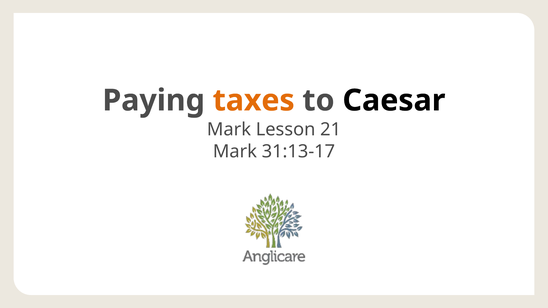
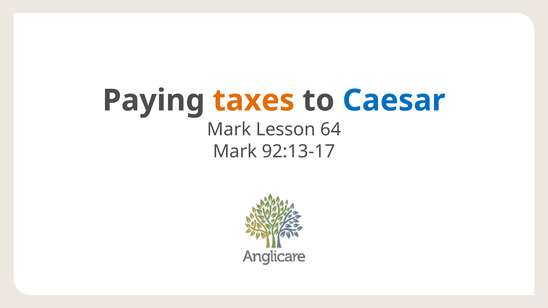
Caesar colour: black -> blue (394, 101)
21: 21 -> 64 (331, 130)
31:13-17: 31:13-17 -> 92:13-17 (298, 152)
